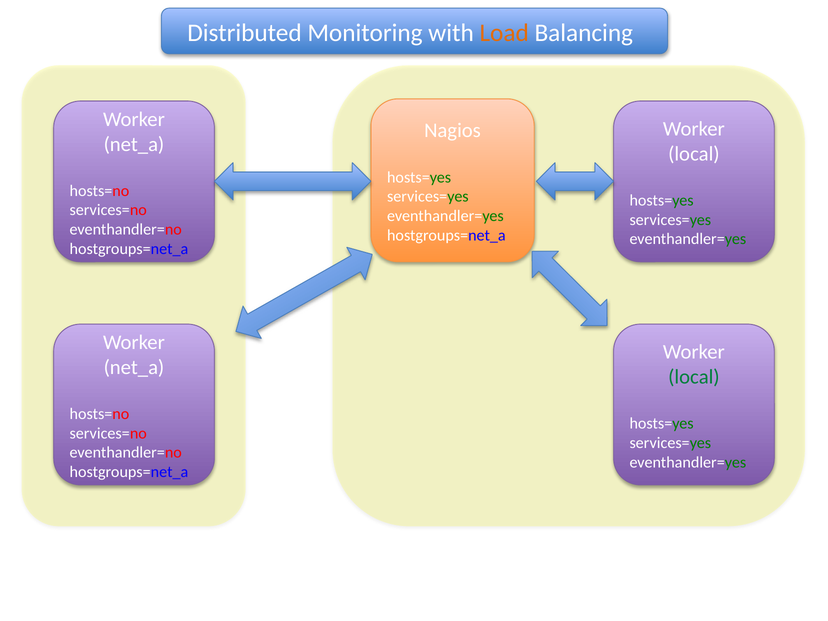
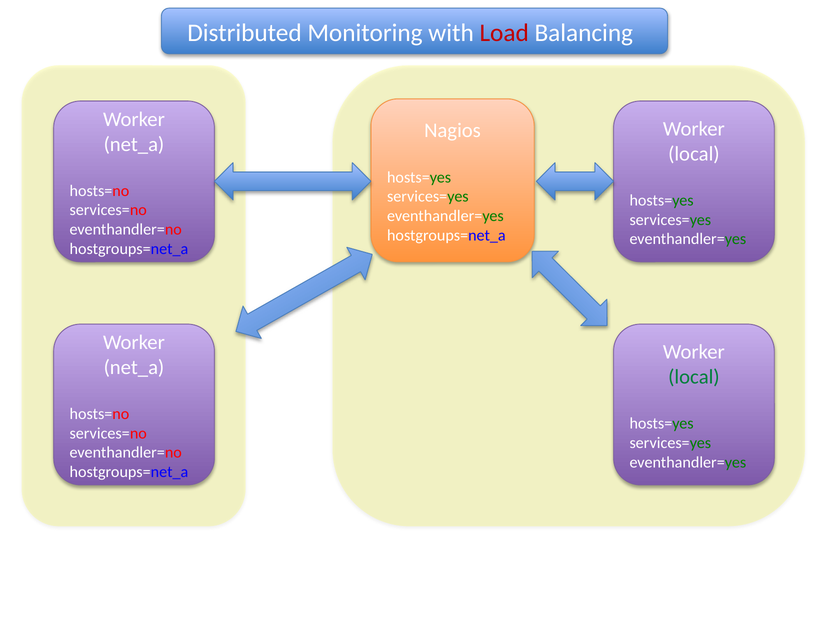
Load colour: orange -> red (504, 33)
